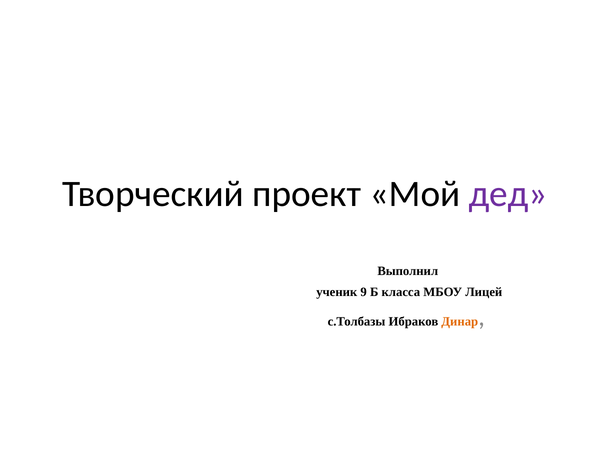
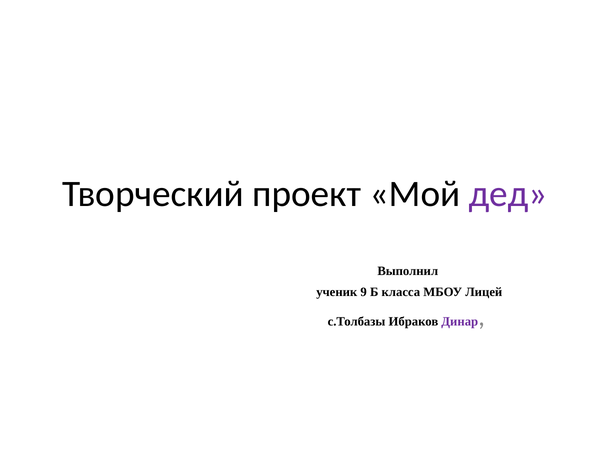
Динар colour: orange -> purple (460, 321)
